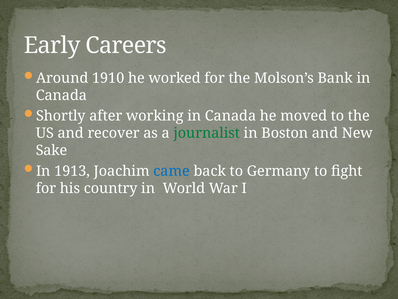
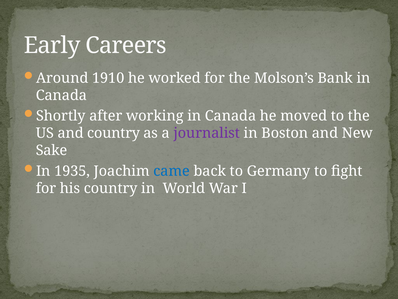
and recover: recover -> country (114, 133)
journalist colour: green -> purple (207, 133)
1913: 1913 -> 1935 (72, 171)
